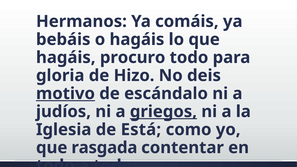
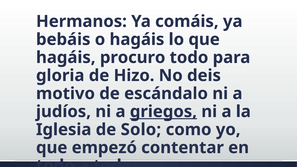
motivo underline: present -> none (65, 94)
Está: Está -> Solo (141, 130)
rasgada: rasgada -> empezó (104, 148)
